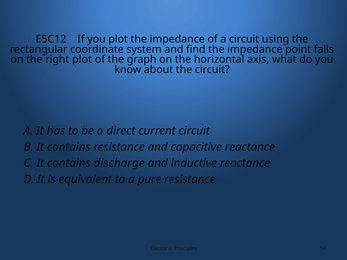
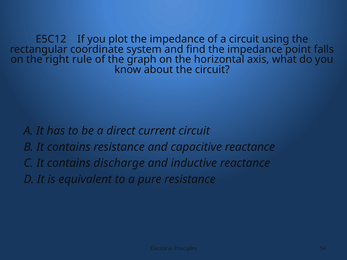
right plot: plot -> rule (82, 60)
